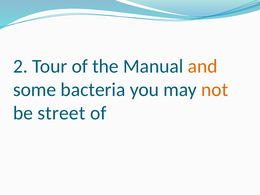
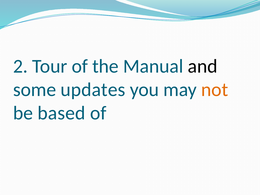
and colour: orange -> black (203, 66)
bacteria: bacteria -> updates (93, 90)
street: street -> based (61, 113)
